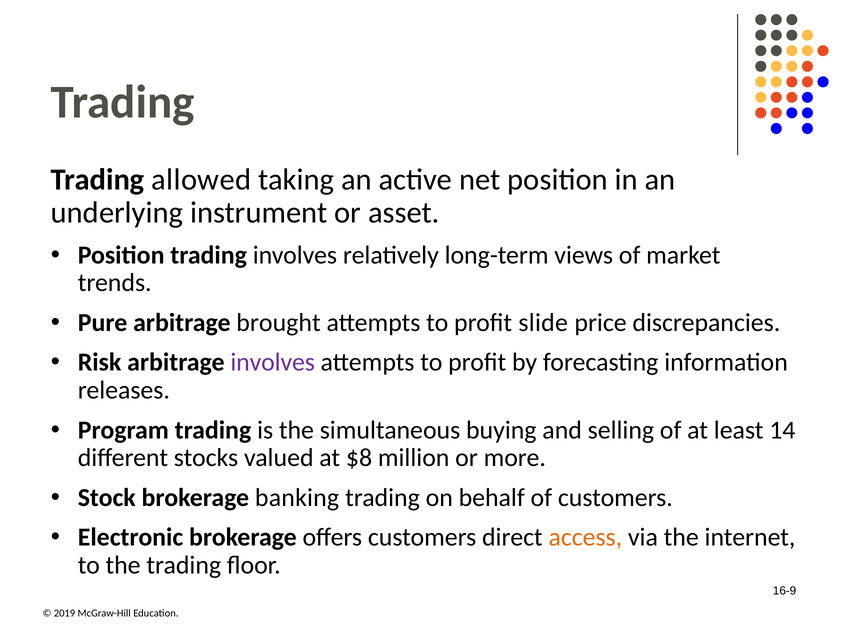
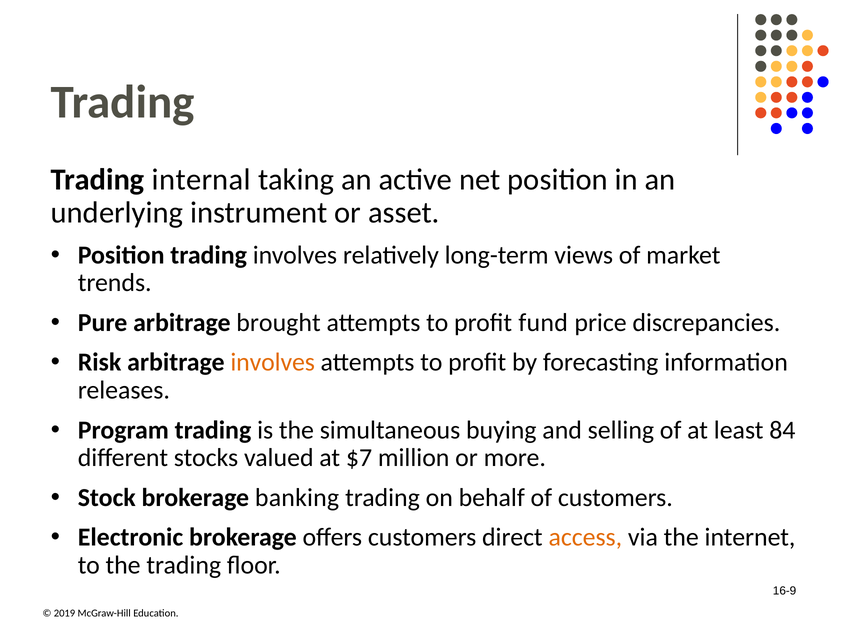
allowed: allowed -> internal (201, 180)
slide: slide -> fund (543, 323)
involves colour: purple -> orange (273, 362)
14: 14 -> 84 (782, 430)
$8: $8 -> $7 (359, 458)
